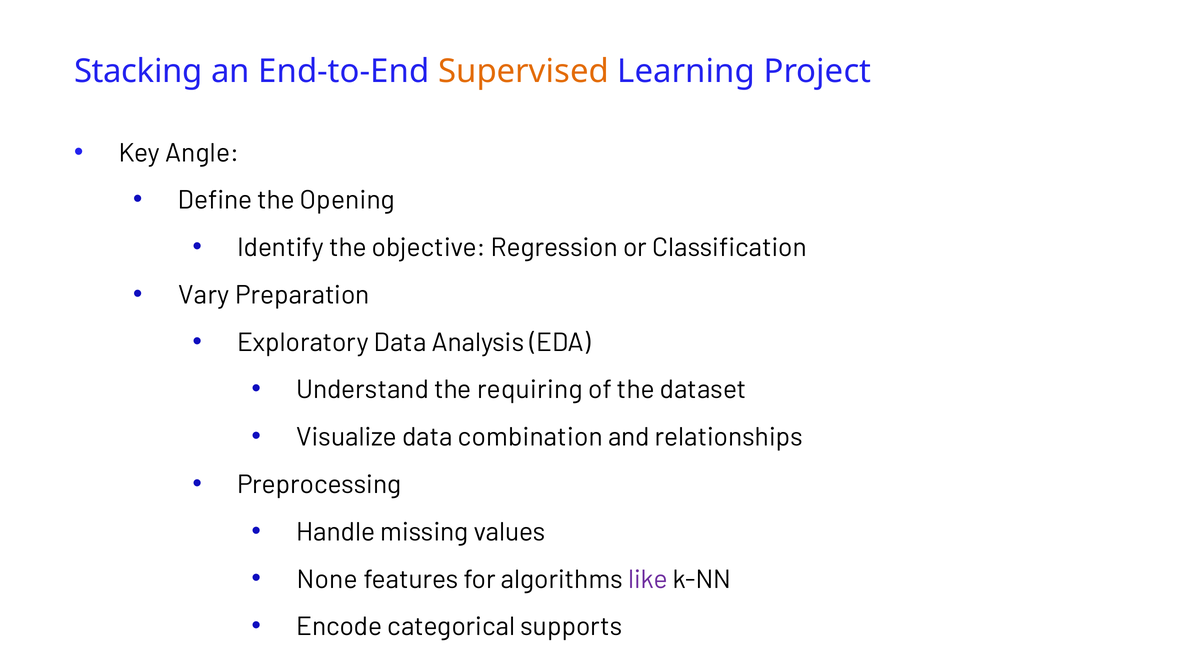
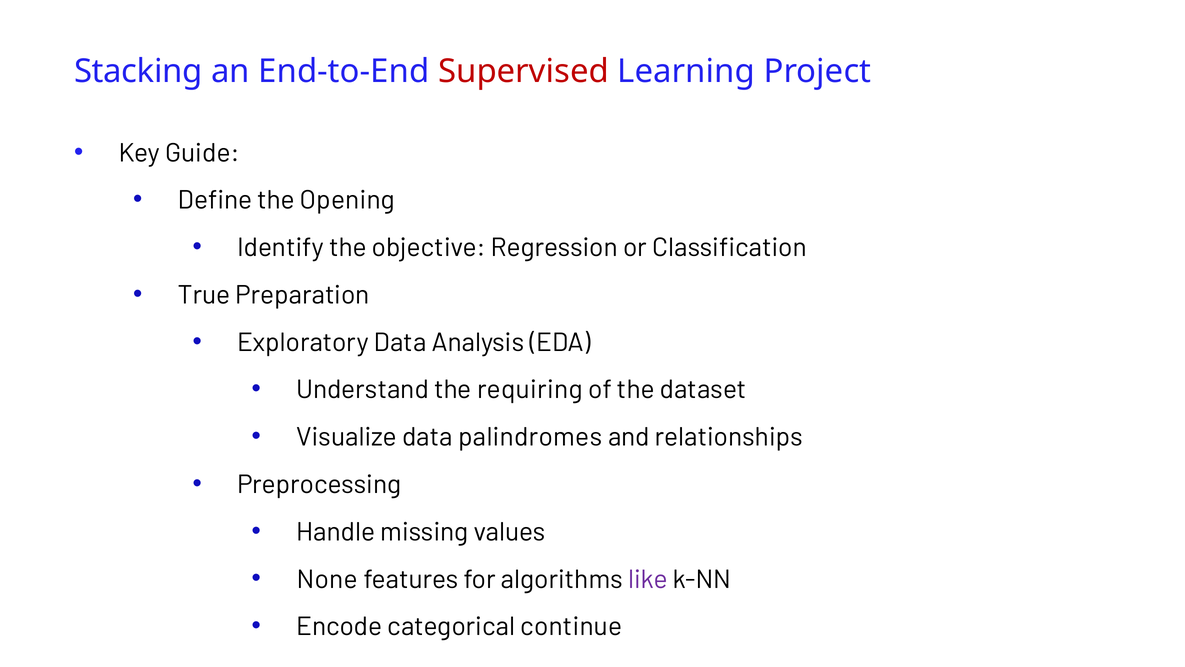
Supervised colour: orange -> red (523, 72)
Angle: Angle -> Guide (202, 153)
Vary: Vary -> True (204, 295)
combination: combination -> palindromes (530, 437)
supports: supports -> continue (571, 626)
